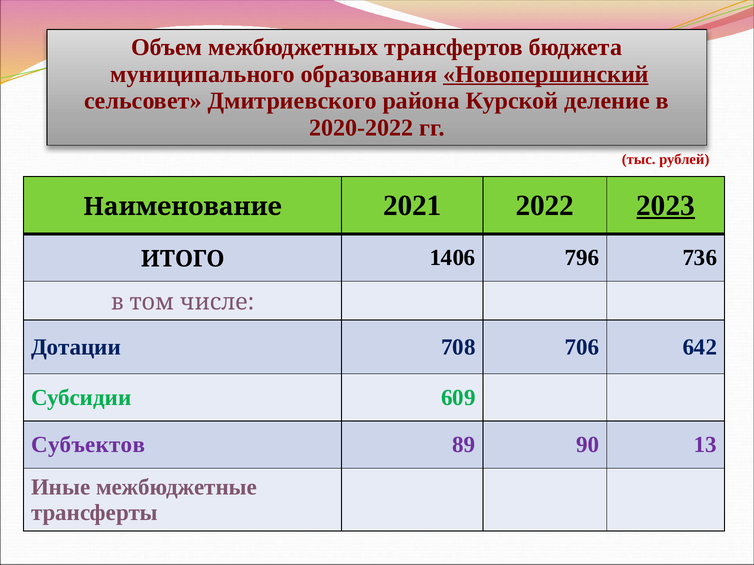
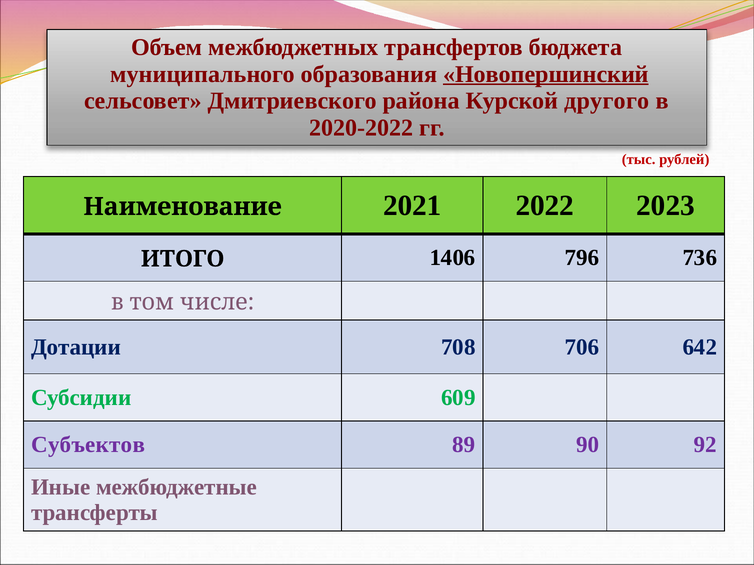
деление: деление -> другого (607, 101)
2023 underline: present -> none (666, 206)
13: 13 -> 92 (705, 445)
